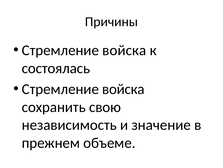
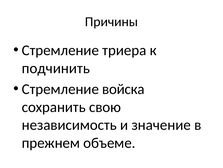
войска: войска -> триера (124, 50)
состоялась: состоялась -> подчинить (56, 68)
